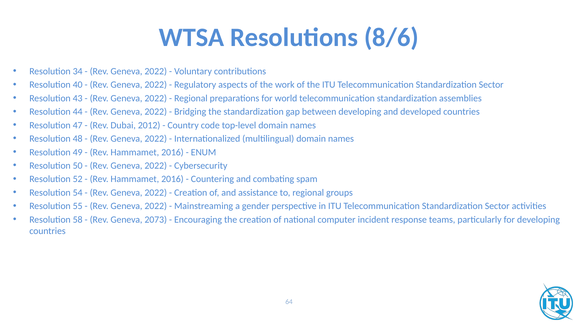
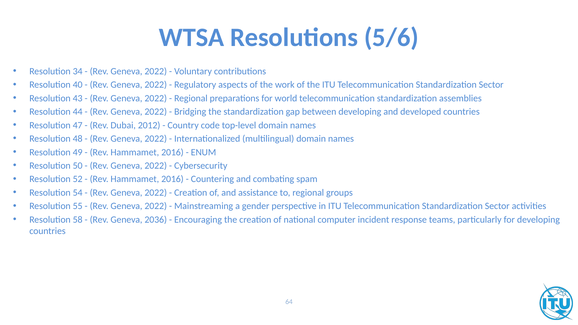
8/6: 8/6 -> 5/6 (391, 37)
2073: 2073 -> 2036 (156, 220)
